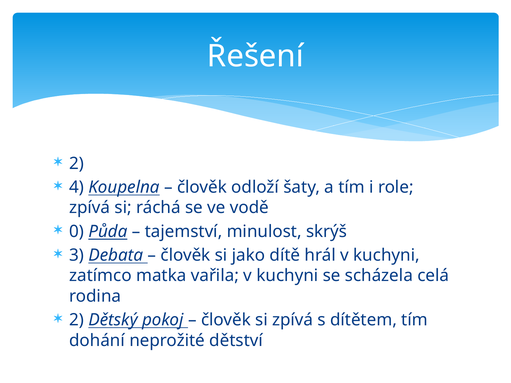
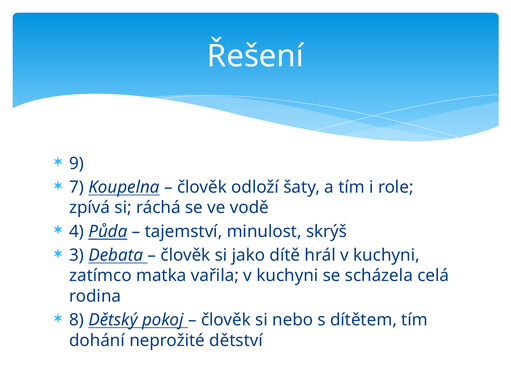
2: 2 -> 9 (77, 163)
4: 4 -> 7 (77, 187)
0: 0 -> 4 (77, 232)
2: 2 -> 8 (77, 320)
si zpívá: zpívá -> nebo (293, 320)
